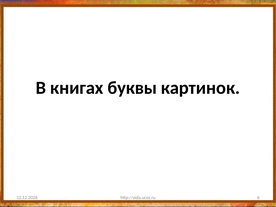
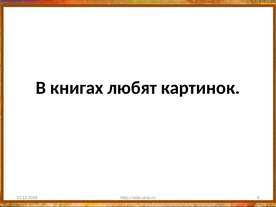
буквы: буквы -> любят (132, 88)
